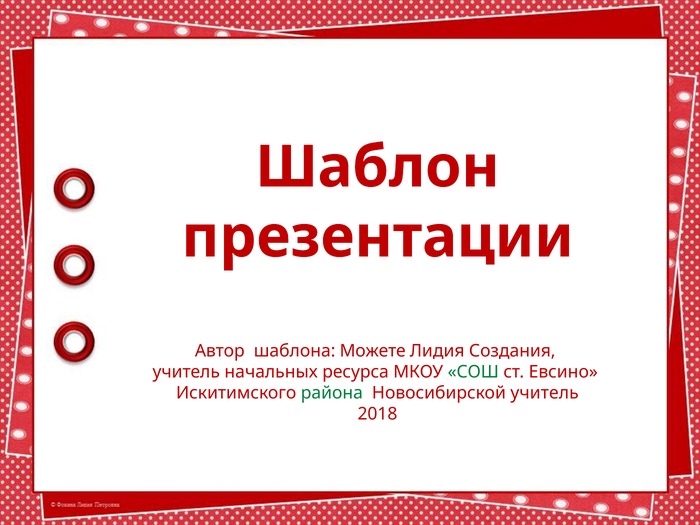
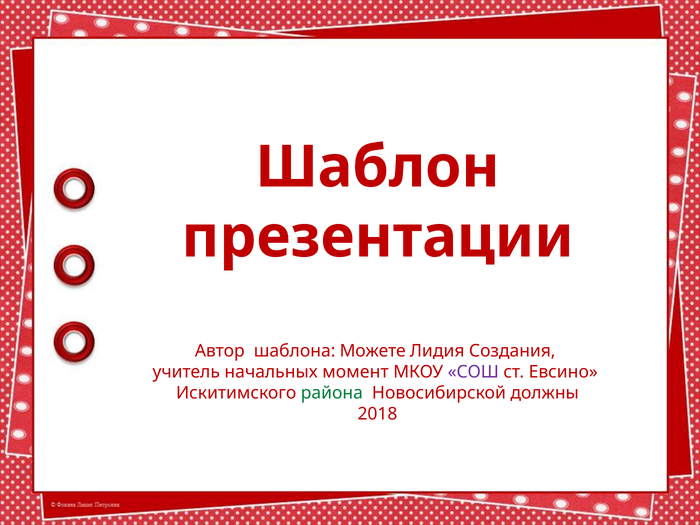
ресурса: ресурса -> момент (355, 372)
СОШ colour: green -> purple (473, 372)
Новосибирской учитель: учитель -> должны (545, 393)
